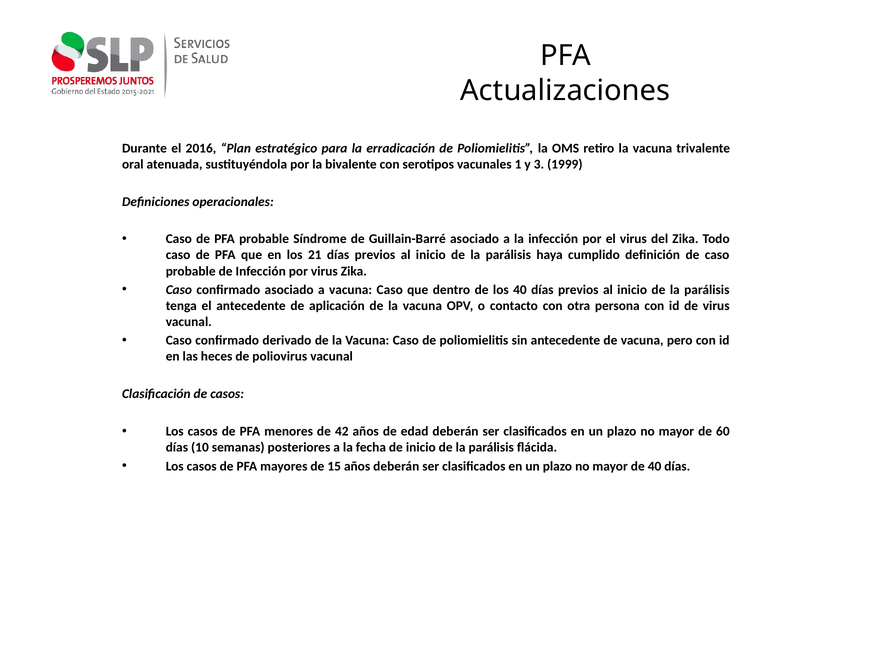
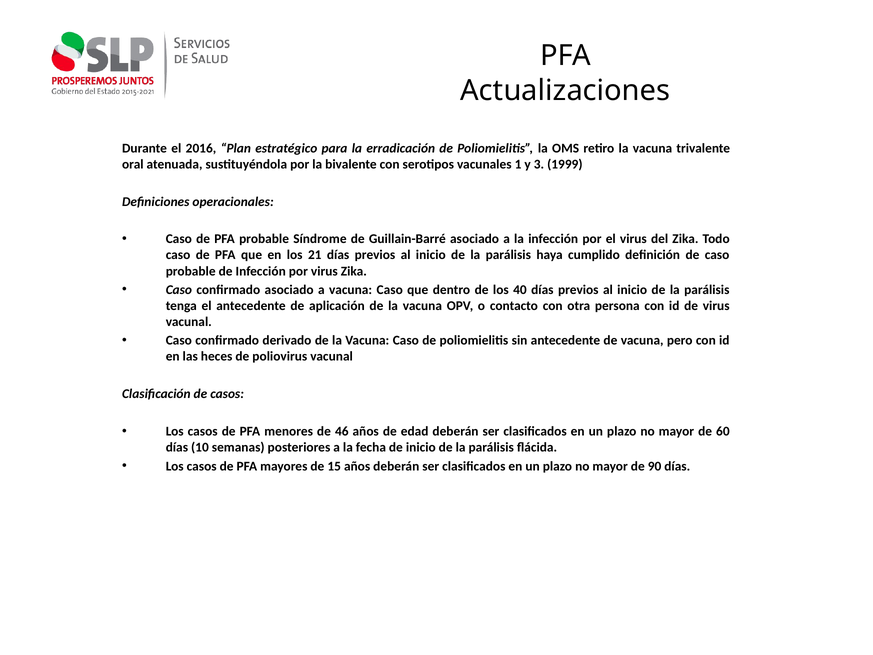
42: 42 -> 46 (342, 431)
de 40: 40 -> 90 (655, 466)
